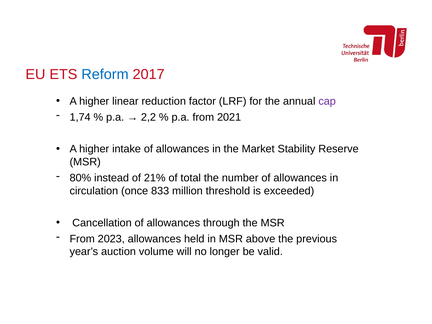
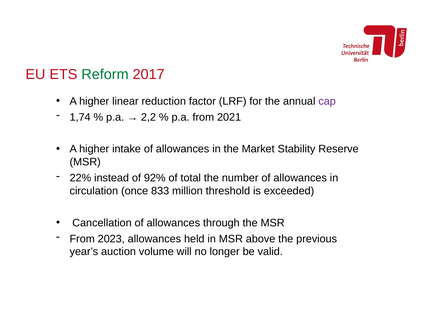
Reform colour: blue -> green (105, 74)
80%: 80% -> 22% (80, 178)
21%: 21% -> 92% (155, 178)
